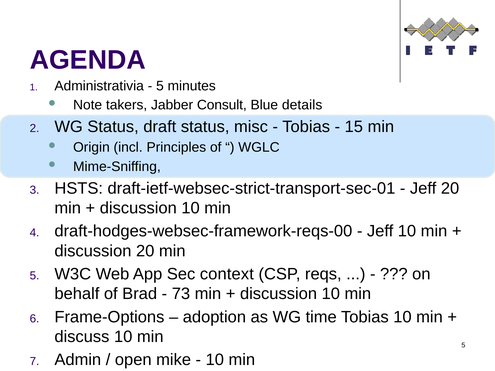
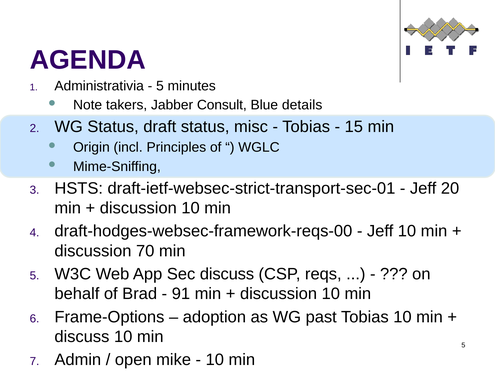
discussion 20: 20 -> 70 (145, 251)
Sec context: context -> discuss (227, 274)
73: 73 -> 91 (181, 294)
time: time -> past (321, 317)
